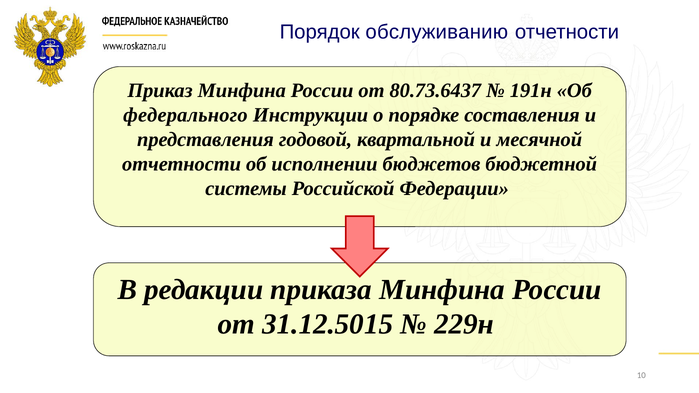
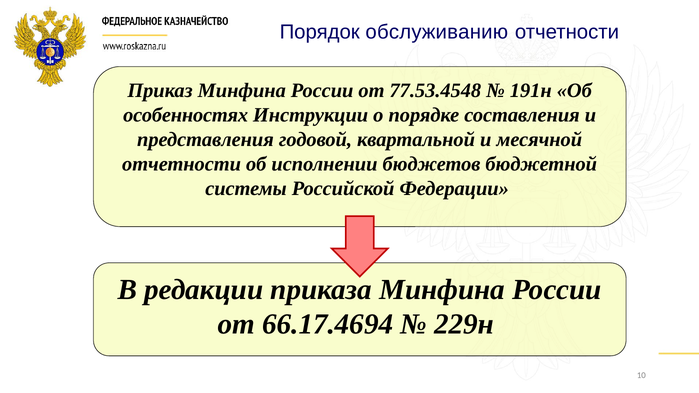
80.73.6437: 80.73.6437 -> 77.53.4548 (435, 91)
федерального: федерального -> особенностях (186, 115)
31.12.5015: 31.12.5015 -> 66.17.4694 (328, 325)
